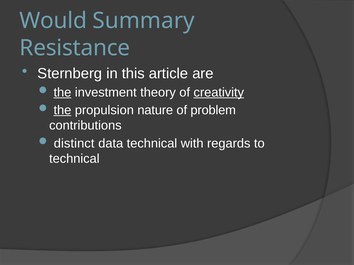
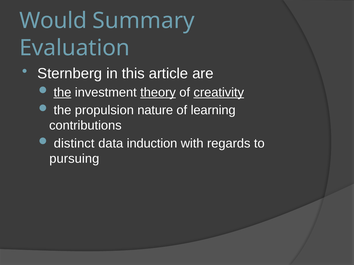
Resistance: Resistance -> Evaluation (75, 48)
theory underline: none -> present (158, 93)
the underline: present -> none (62, 110)
problem: problem -> learning (213, 110)
data technical: technical -> induction (152, 144)
technical: technical -> pursuing (74, 159)
